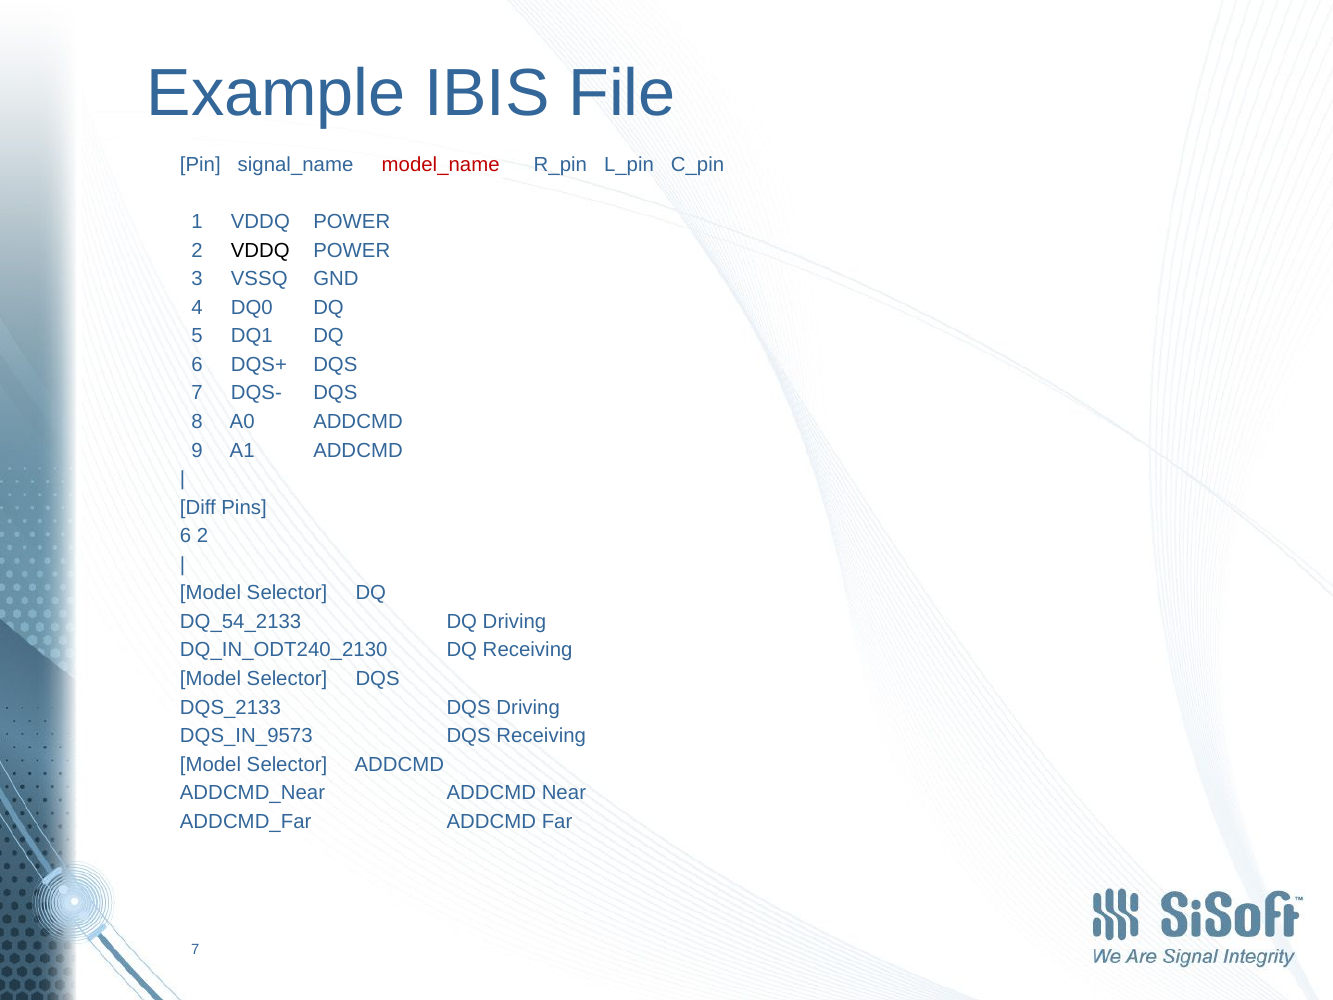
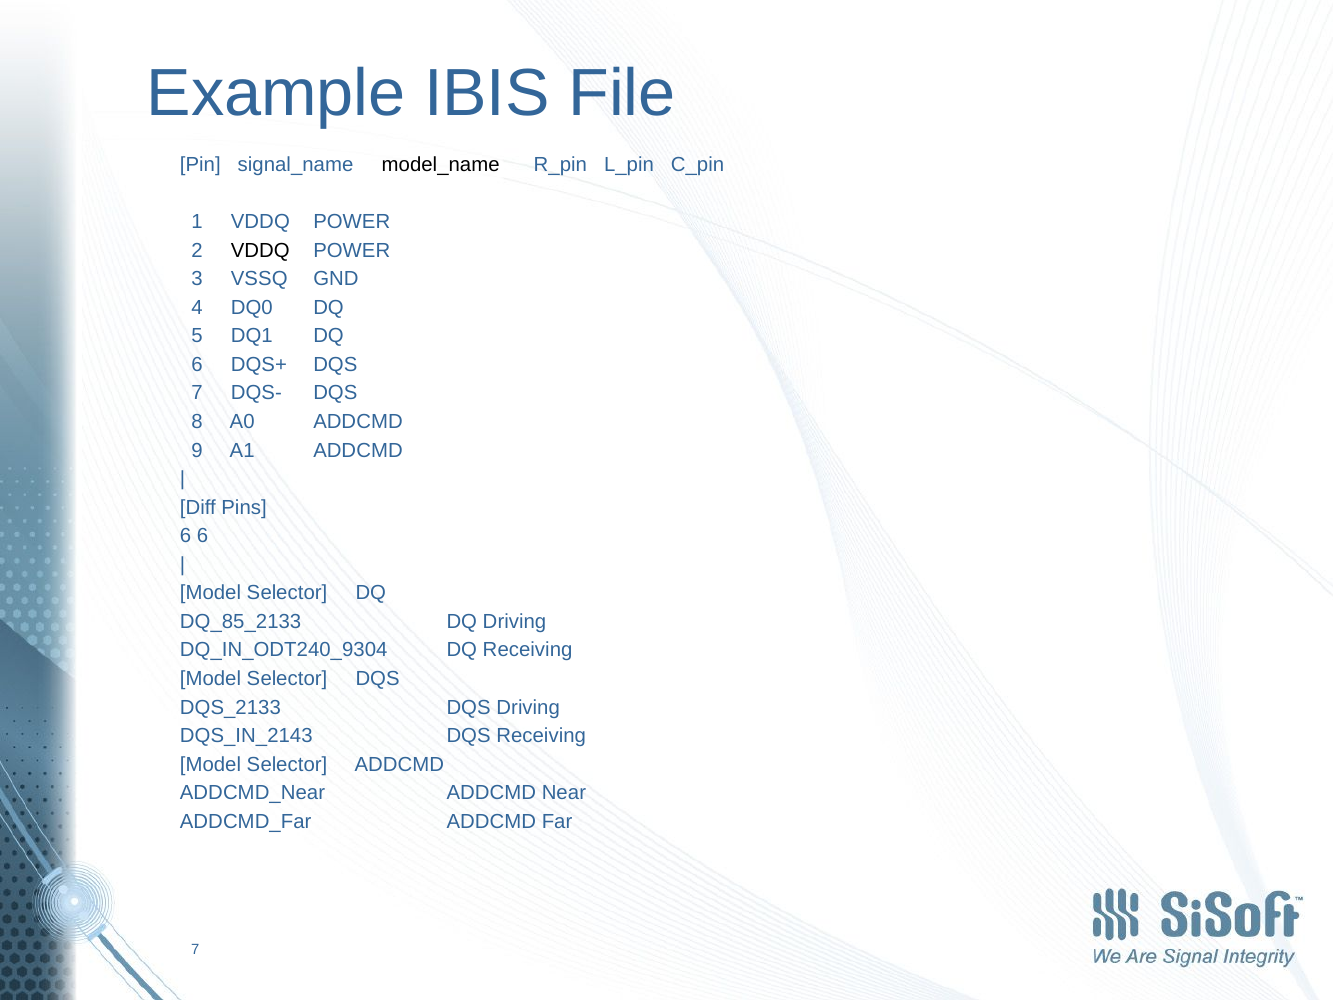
model_name colour: red -> black (441, 165)
6 2: 2 -> 6 (202, 536)
DQ_54_2133: DQ_54_2133 -> DQ_85_2133 (241, 622)
DQ_IN_ODT240_2130: DQ_IN_ODT240_2130 -> DQ_IN_ODT240_9304 (284, 650)
DQS_IN_9573: DQS_IN_9573 -> DQS_IN_2143 (246, 736)
